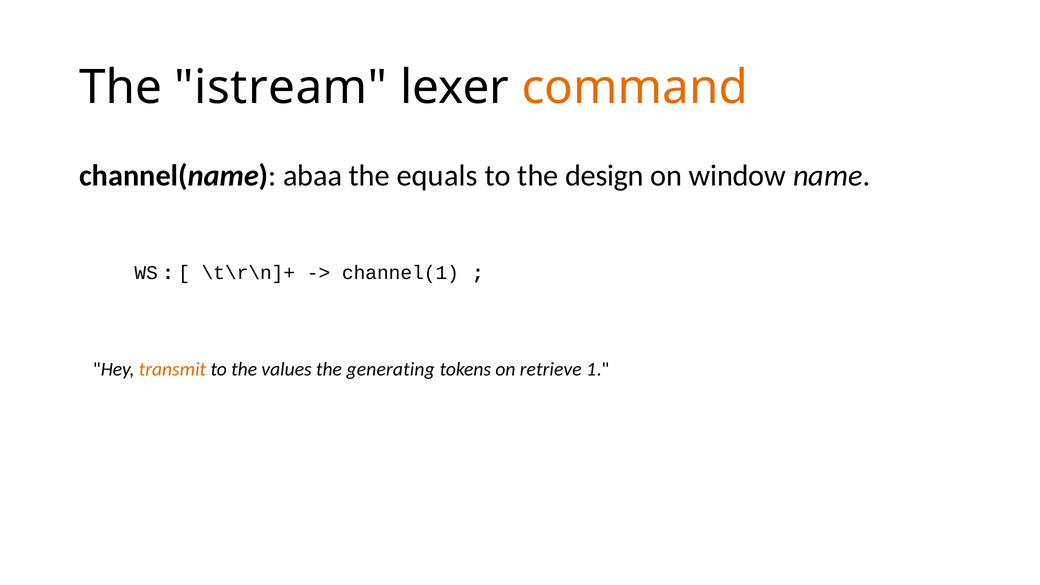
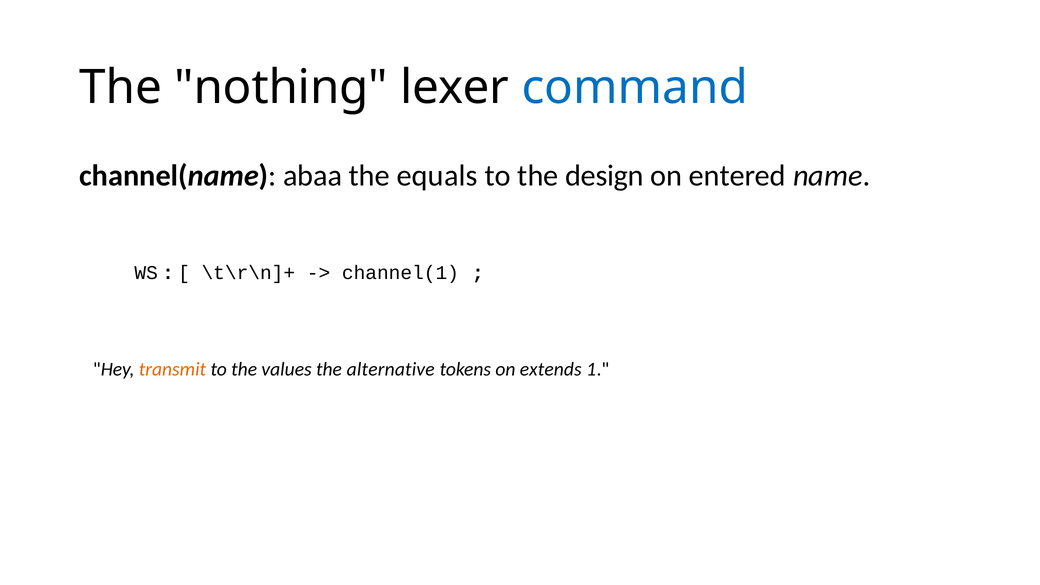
istream: istream -> nothing (281, 87)
command colour: orange -> blue (635, 87)
window: window -> entered (737, 176)
generating: generating -> alternative (391, 369)
retrieve: retrieve -> extends (551, 369)
